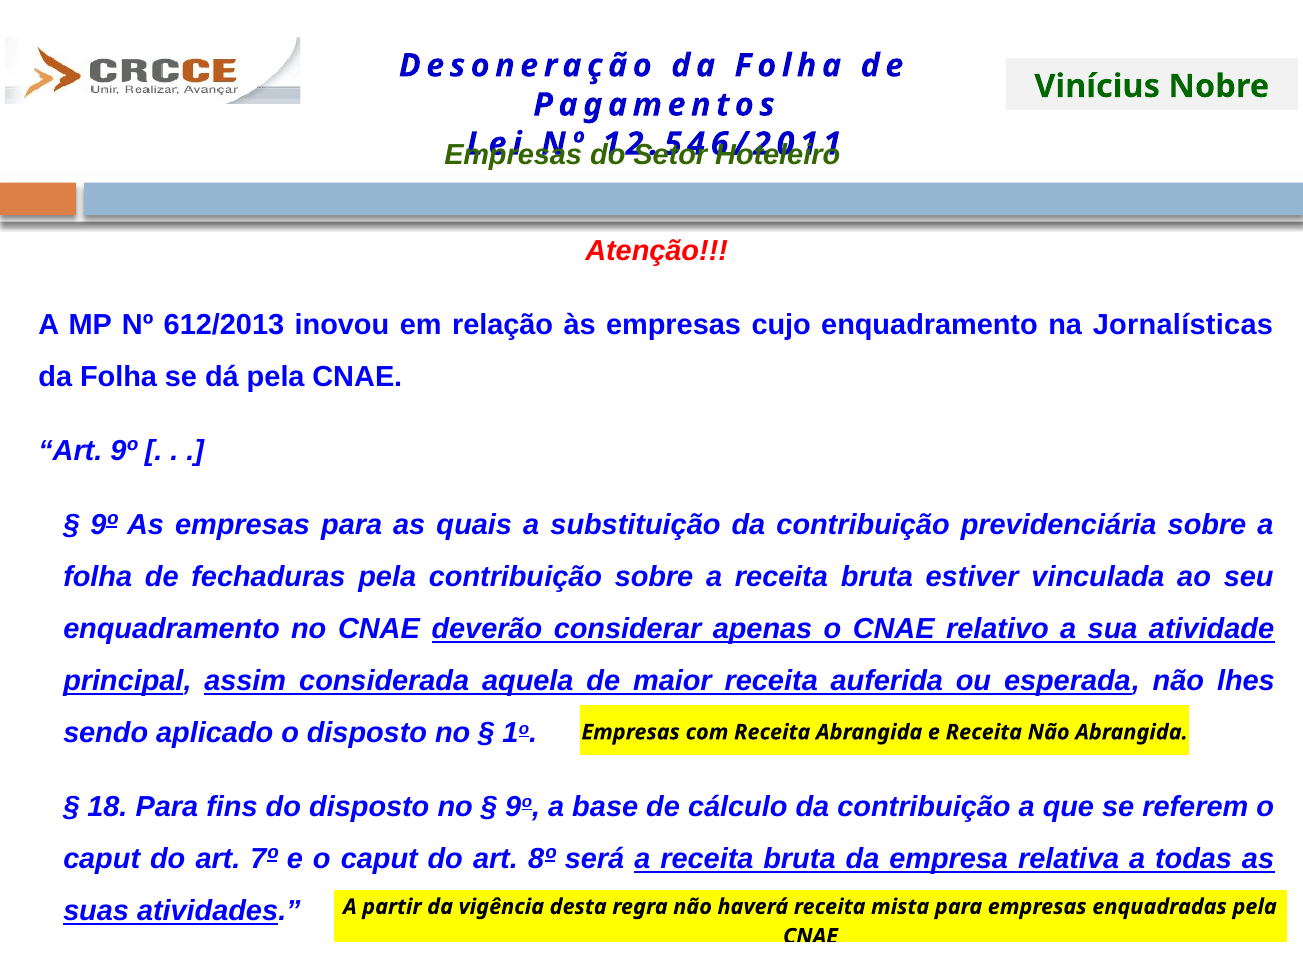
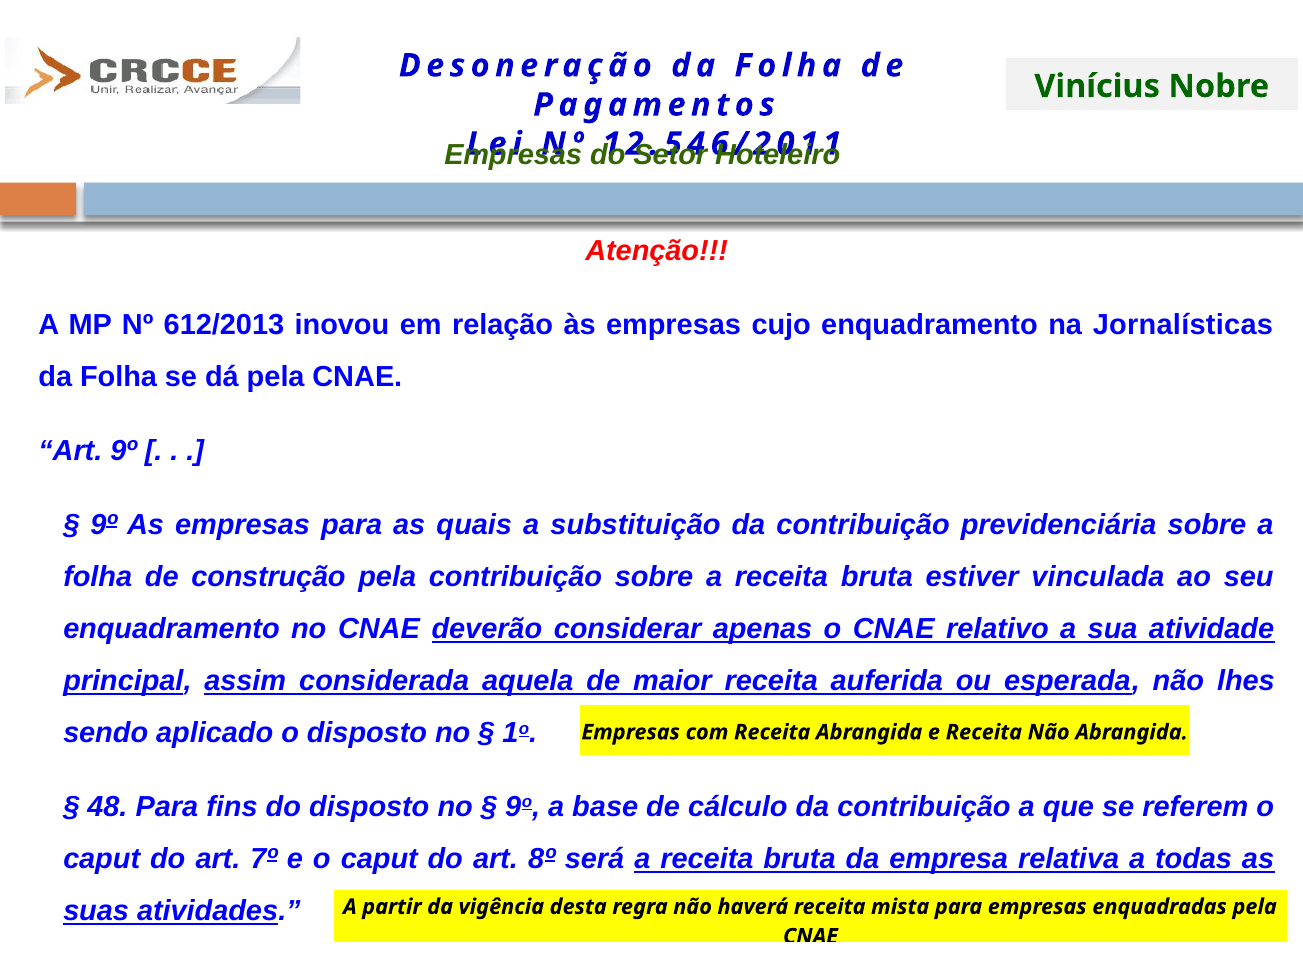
fechaduras: fechaduras -> construção (268, 576)
18: 18 -> 48 (107, 806)
